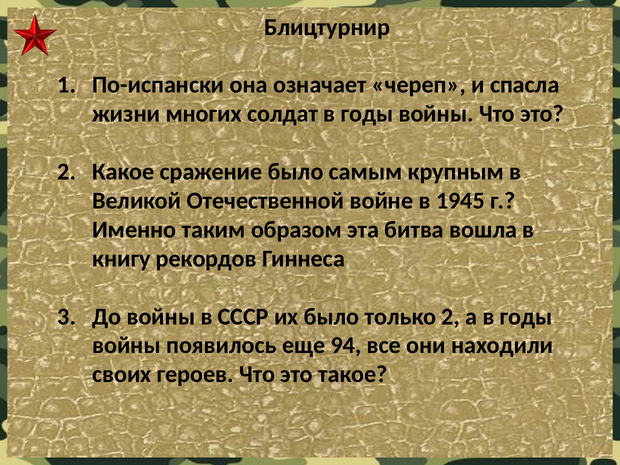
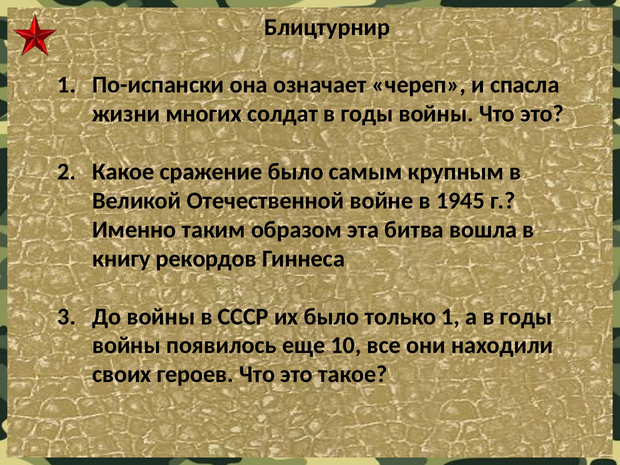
только 2: 2 -> 1 (451, 317)
94: 94 -> 10 (346, 346)
